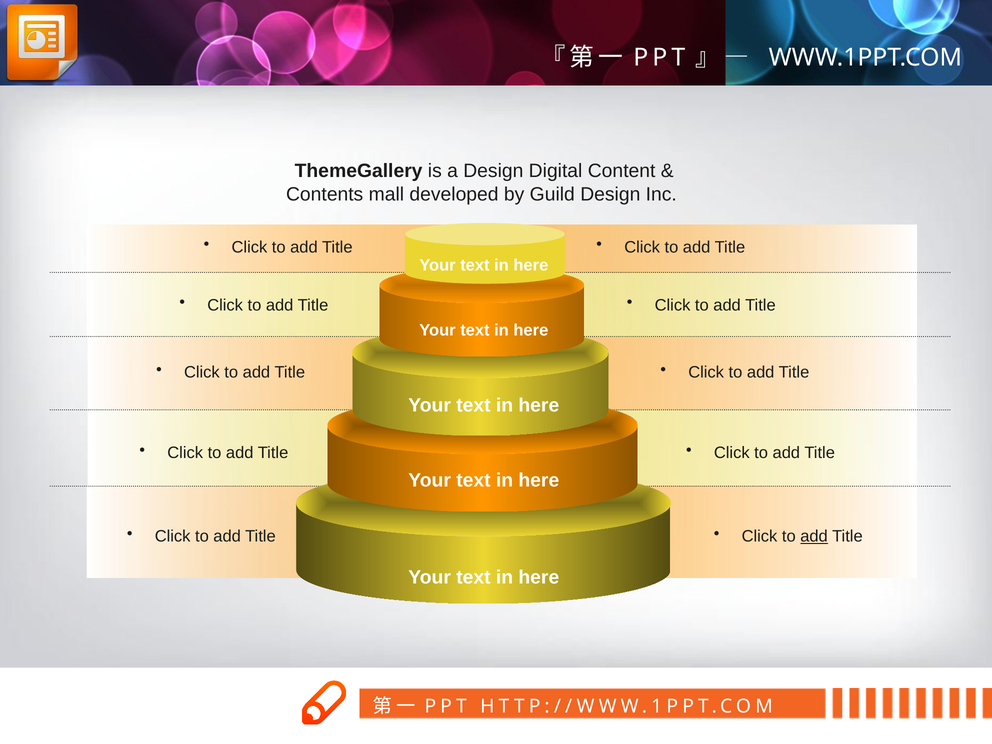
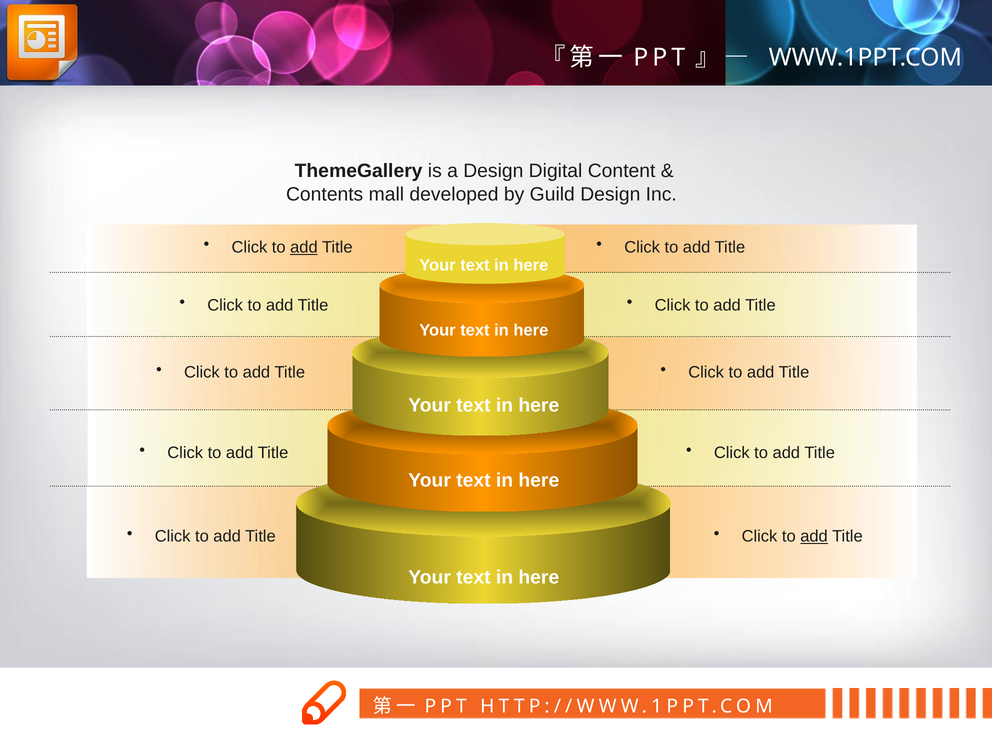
add underline: none -> present (304, 247)
